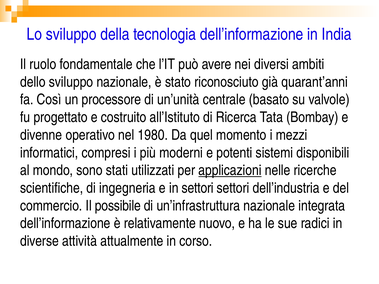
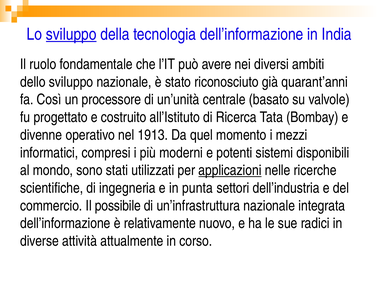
sviluppo underline: none -> present (71, 34)
1980: 1980 -> 1913 (153, 135)
in settori: settori -> punta (198, 188)
